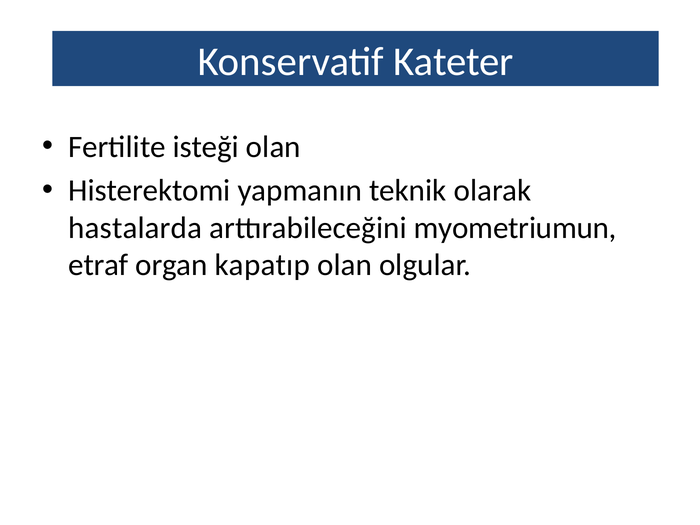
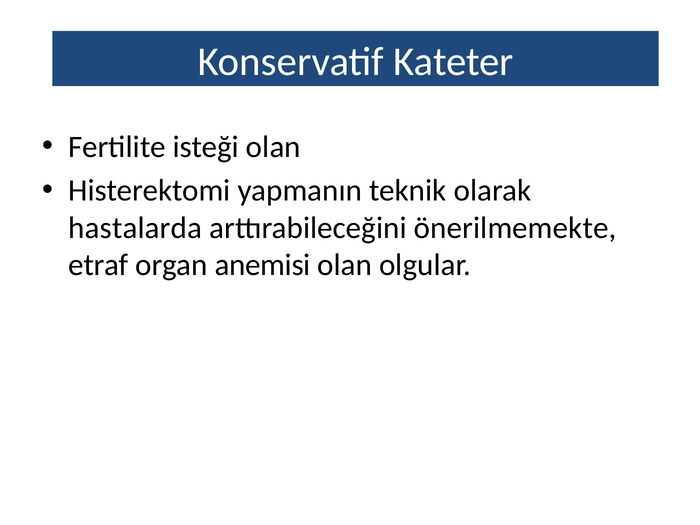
myometriumun: myometriumun -> önerilmemekte (515, 228)
kapatıp: kapatıp -> anemisi (263, 265)
